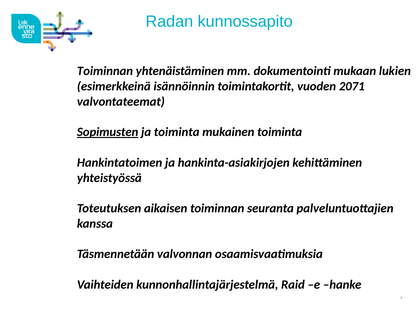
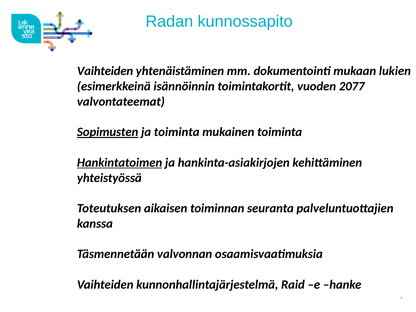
Toiminnan: Toiminnan -> Vaihteiden (105, 71)
2071: 2071 -> 2077 (352, 86)
Hankintatoimen underline: none -> present (120, 163)
